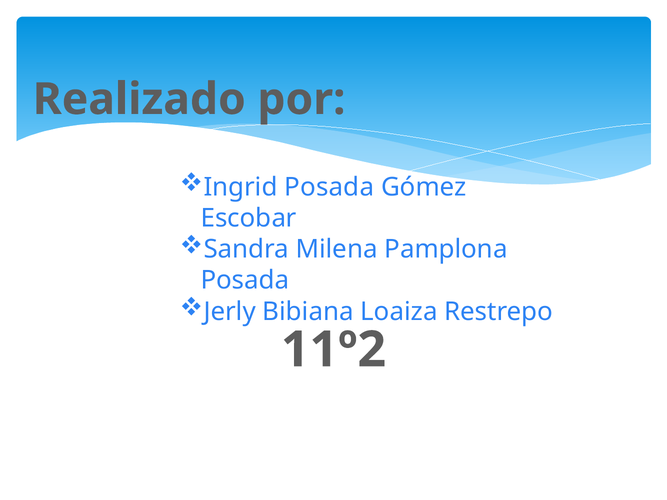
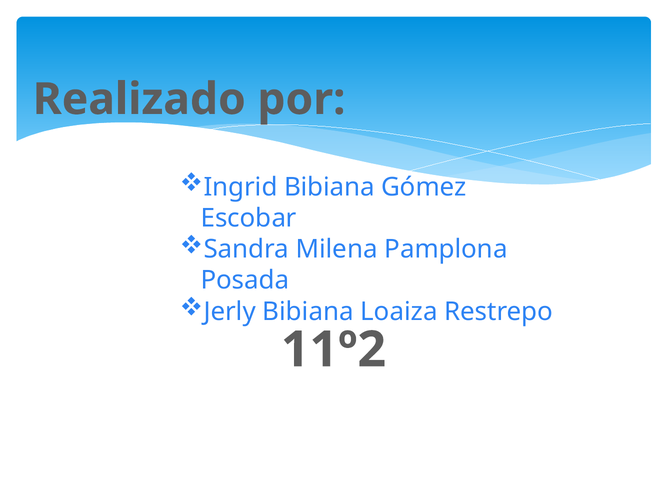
Ingrid Posada: Posada -> Bibiana (329, 187)
